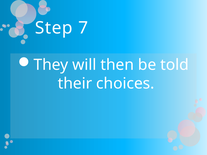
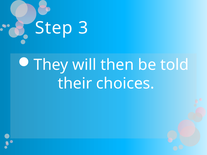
7: 7 -> 3 (83, 28)
